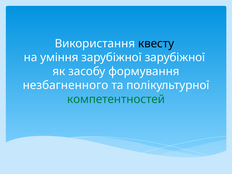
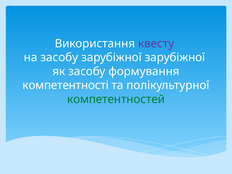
квесту colour: black -> purple (156, 44)
на уміння: уміння -> засобу (59, 57)
незбагненного: незбагненного -> компетентності (66, 85)
